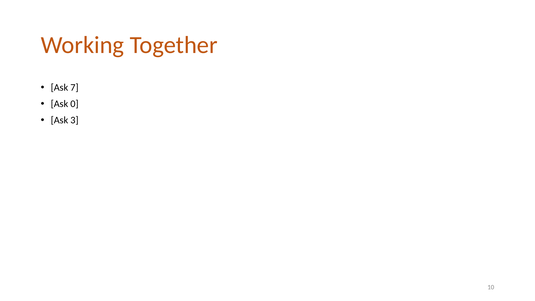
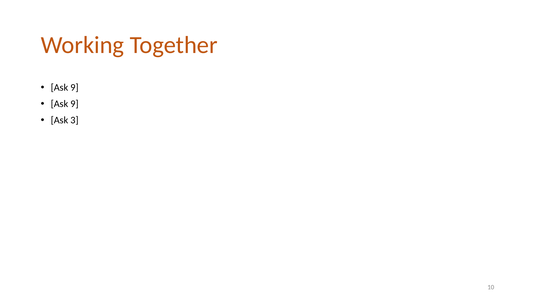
7: 7 -> 9 (74, 87)
0: 0 -> 9 (74, 104)
